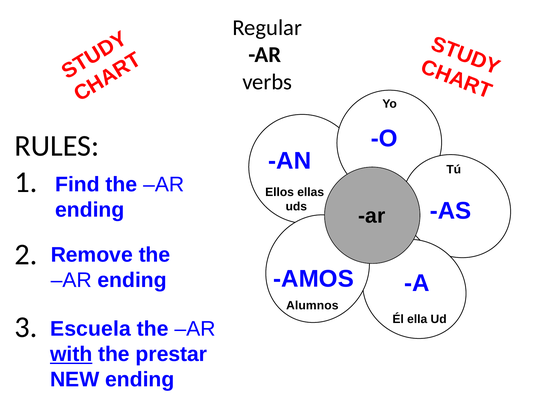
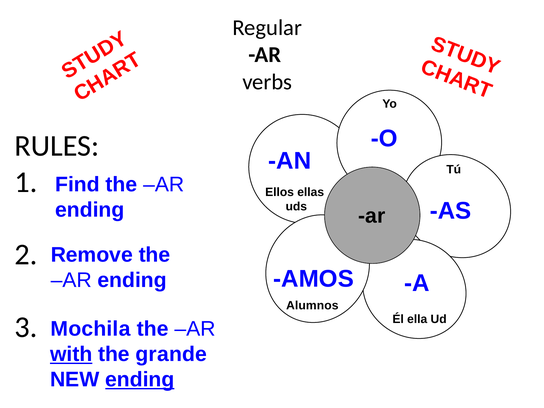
Escuela: Escuela -> Mochila (90, 329)
prestar: prestar -> grande (171, 354)
ending underline: none -> present (140, 380)
